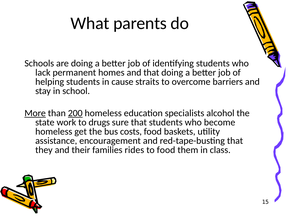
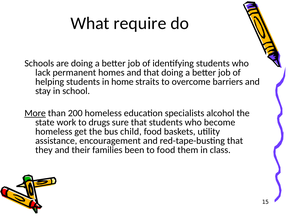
parents: parents -> require (140, 23)
cause: cause -> home (122, 82)
200 underline: present -> none (75, 113)
costs: costs -> child (131, 132)
rides: rides -> been (134, 150)
